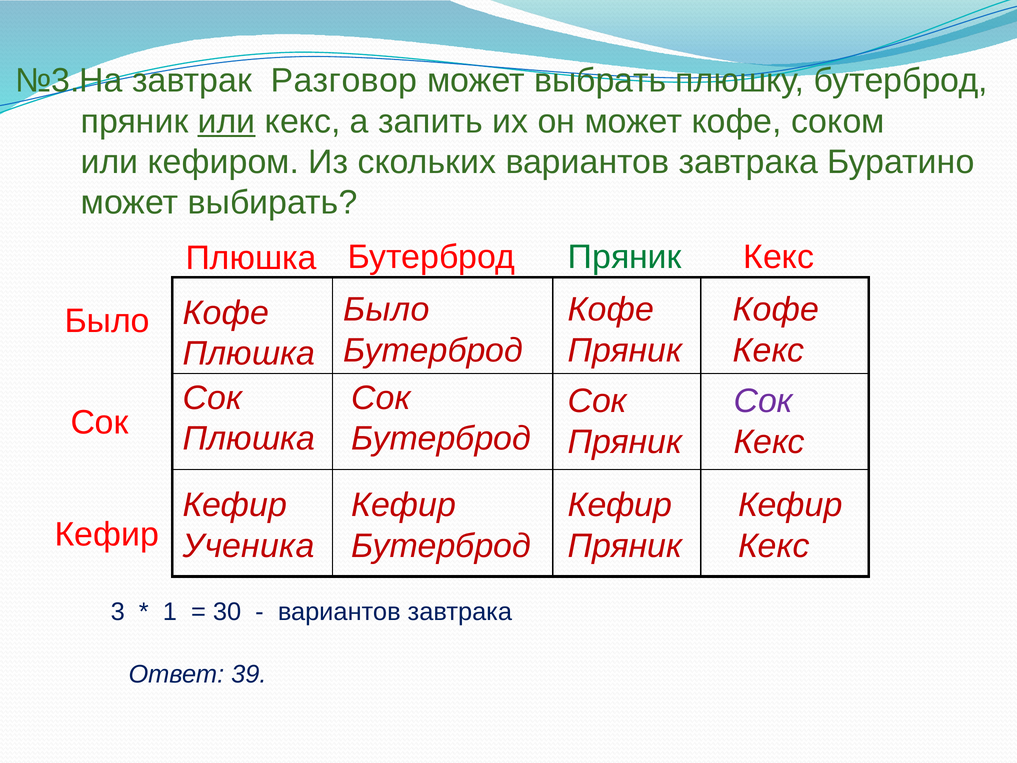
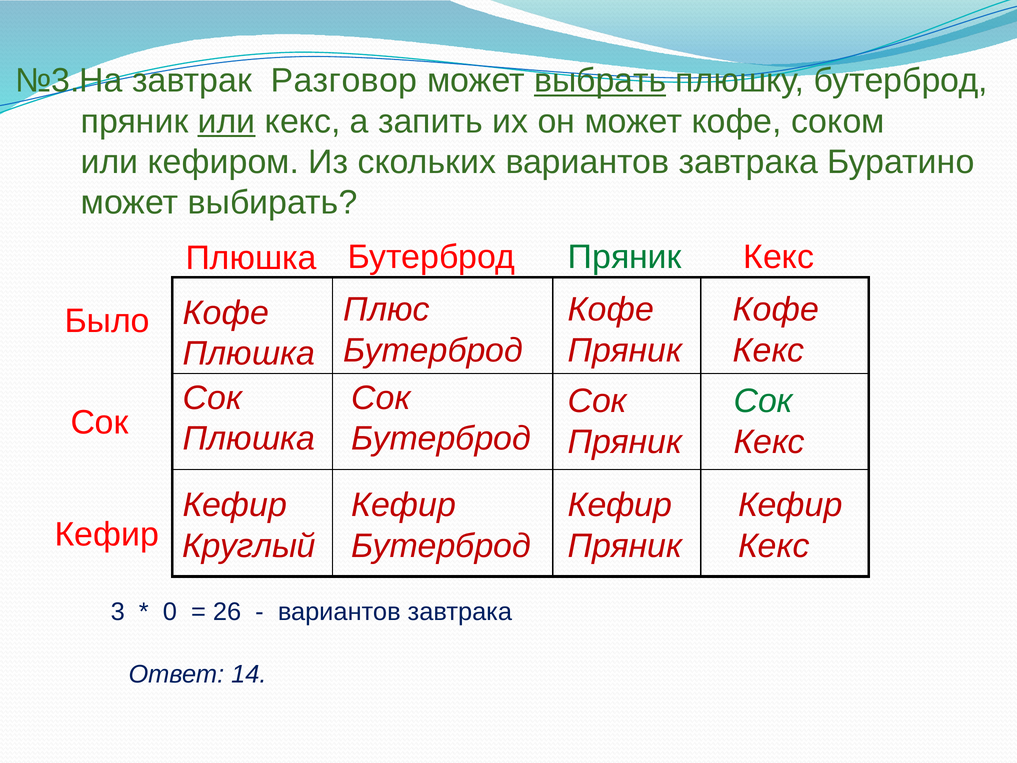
выбрать underline: none -> present (600, 81)
Было: Было -> Плюс (387, 310)
Сок colour: purple -> green (763, 401)
Ученика: Ученика -> Круглый (249, 546)
1: 1 -> 0 (170, 612)
30: 30 -> 26 (227, 612)
39: 39 -> 14 (249, 674)
